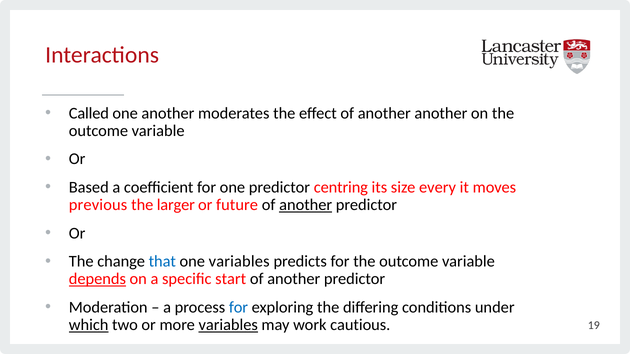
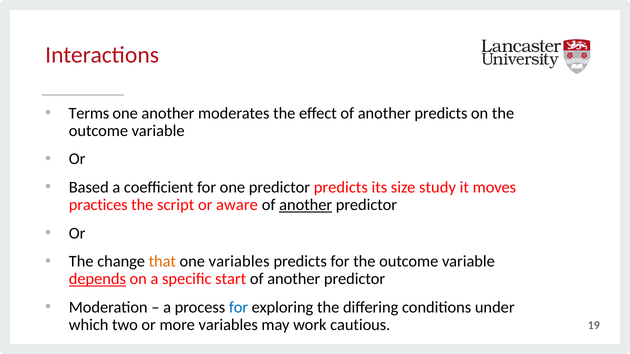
Called: Called -> Terms (89, 113)
another another: another -> predicts (441, 113)
predictor centring: centring -> predicts (341, 187)
every: every -> study (437, 187)
previous: previous -> practices (98, 205)
larger: larger -> script (176, 205)
future: future -> aware (237, 205)
that colour: blue -> orange (162, 262)
which underline: present -> none (89, 325)
variables underline: present -> none (228, 325)
